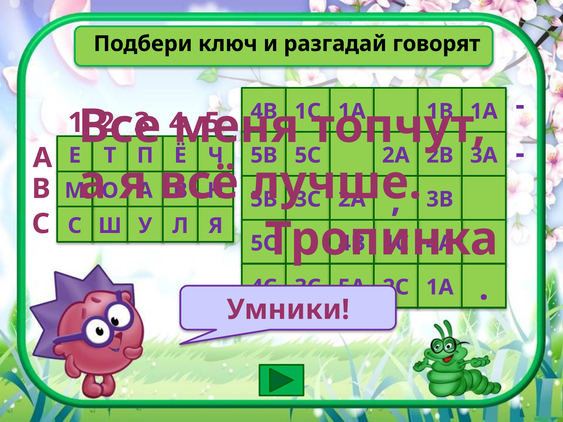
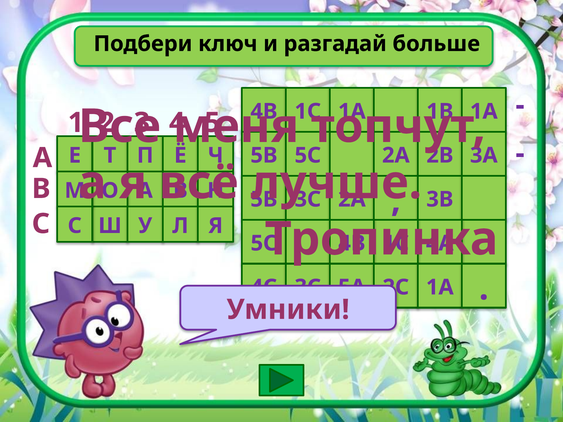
говорят: говорят -> больше (436, 44)
